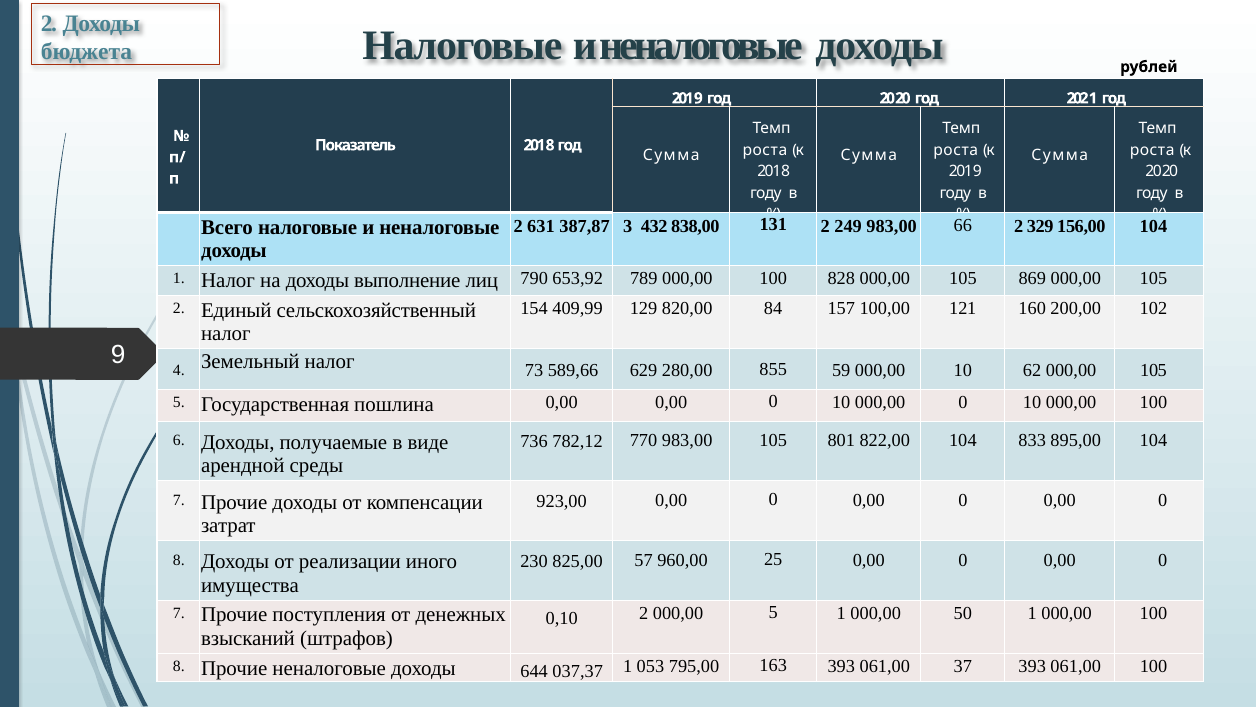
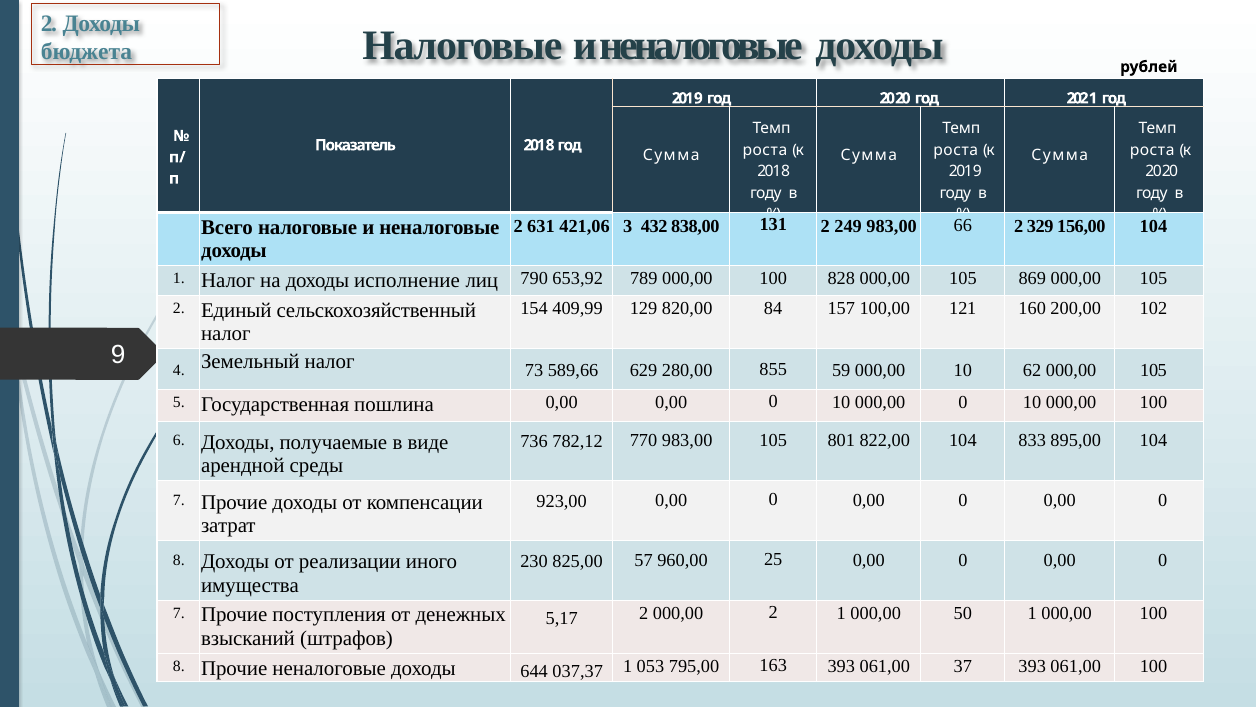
387,87: 387,87 -> 421,06 (585, 226)
выполнение: выполнение -> исполнение (407, 280)
0,10: 0,10 -> 5,17 (562, 618)
000,00 5: 5 -> 2 (773, 612)
